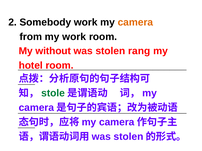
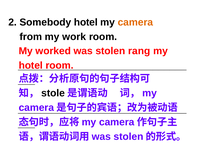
Somebody work: work -> hotel (86, 22)
without: without -> worked (53, 51)
stole colour: green -> black (53, 93)
